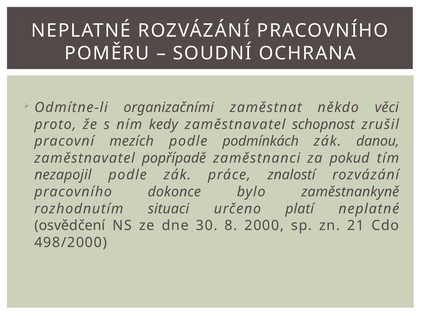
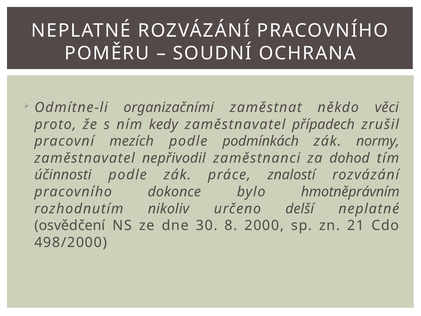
schopnost: schopnost -> případech (323, 124)
danou: danou -> normy (378, 141)
popřípadě: popřípadě -> nepřivodil (174, 158)
pokud: pokud -> dohod (350, 158)
nezapojil: nezapojil -> účinnosti (63, 175)
zaměstnankyně: zaměstnankyně -> hmotněprávním (350, 192)
situaci: situaci -> nikoliv (169, 209)
platí: platí -> delší (300, 209)
